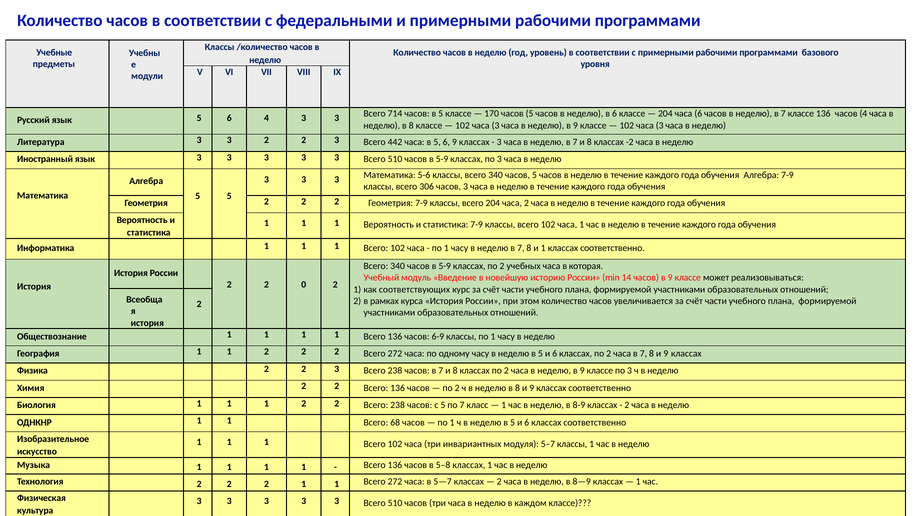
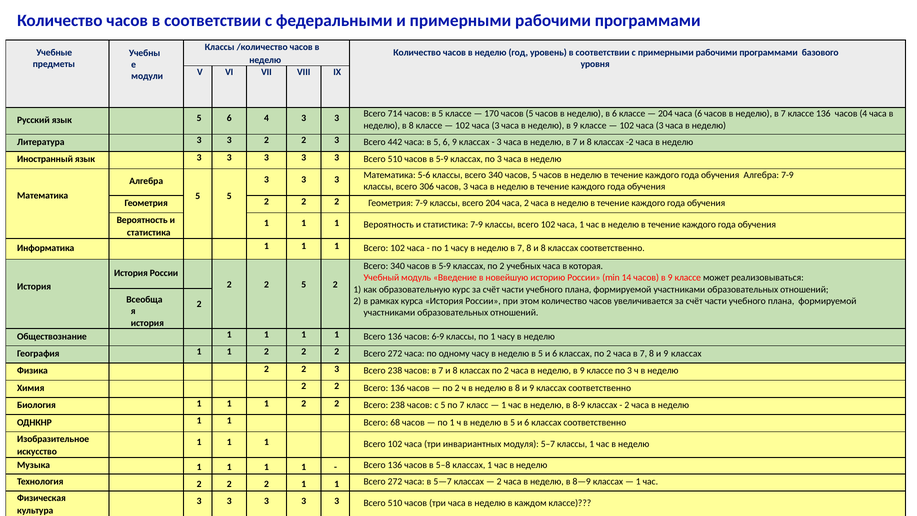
8 и 1: 1 -> 8 (543, 248)
2 0: 0 -> 5 (304, 285)
соответствующих: соответствующих -> образовательную (415, 289)
